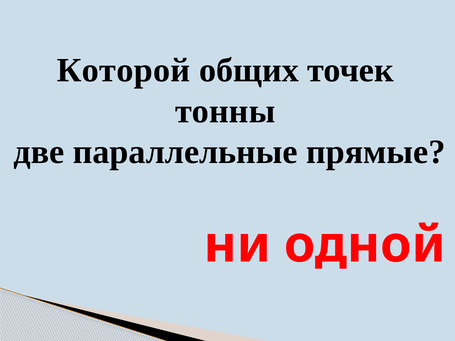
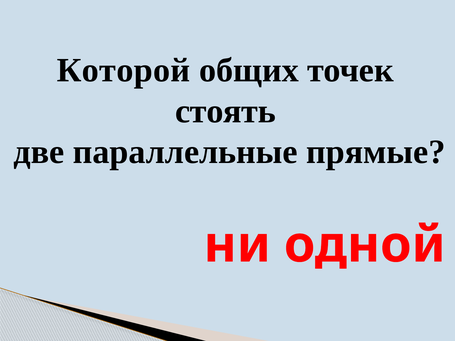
тонны: тонны -> стоять (225, 111)
